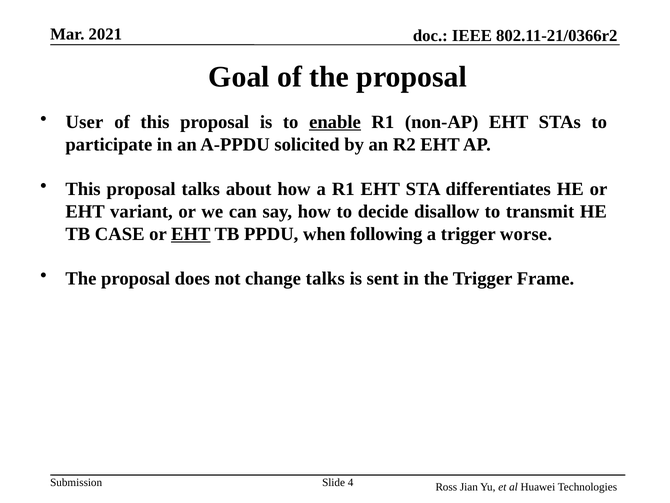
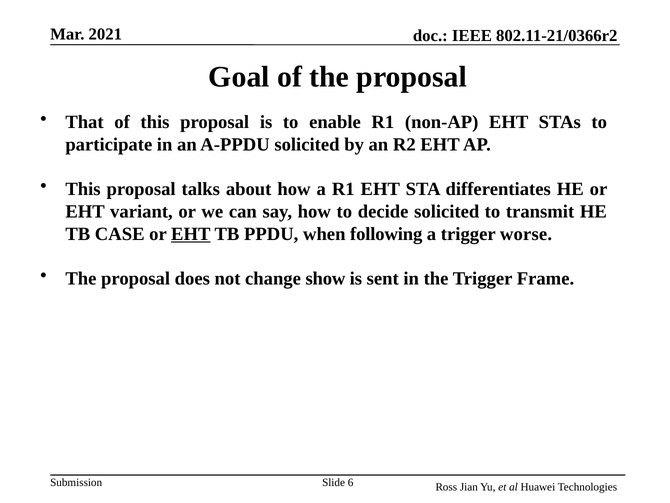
User: User -> That (85, 122)
enable underline: present -> none (335, 122)
decide disallow: disallow -> solicited (447, 211)
change talks: talks -> show (325, 278)
4: 4 -> 6 (351, 482)
